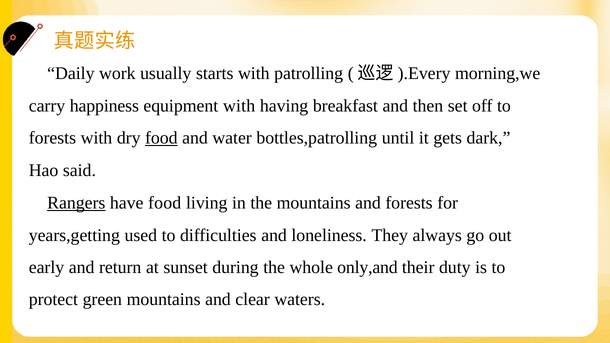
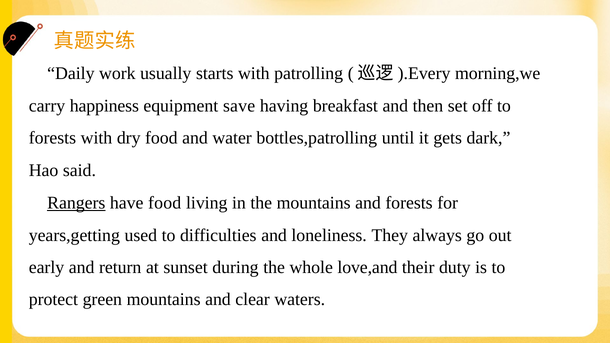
equipment with: with -> save (239, 106)
food underline: present -> none (161, 138)
only,and: only,and -> love,and (367, 268)
